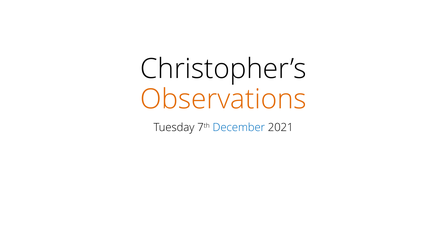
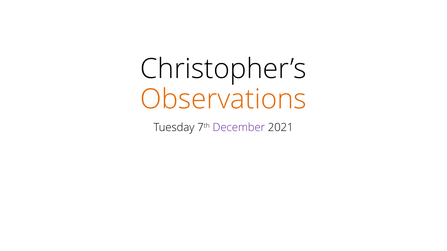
December colour: blue -> purple (239, 128)
